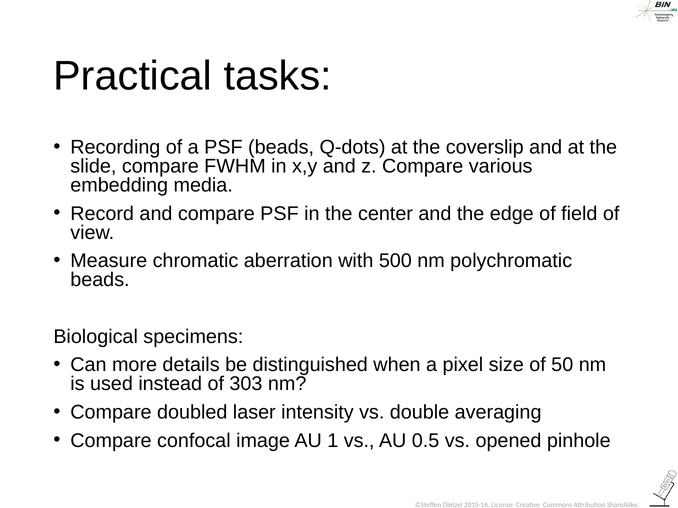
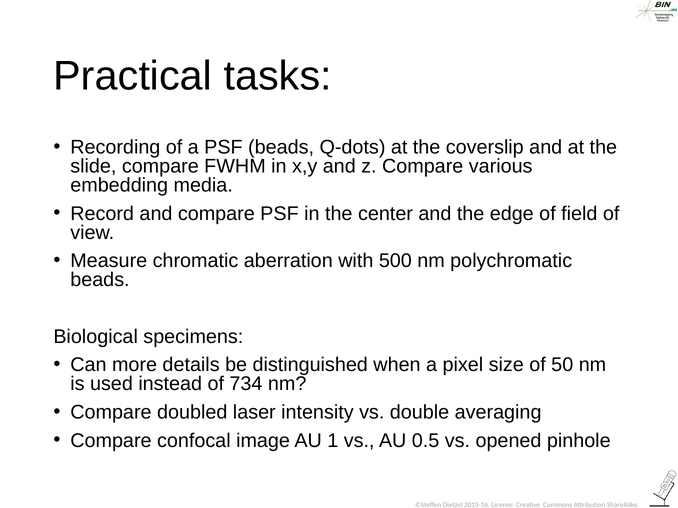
303: 303 -> 734 (246, 384)
